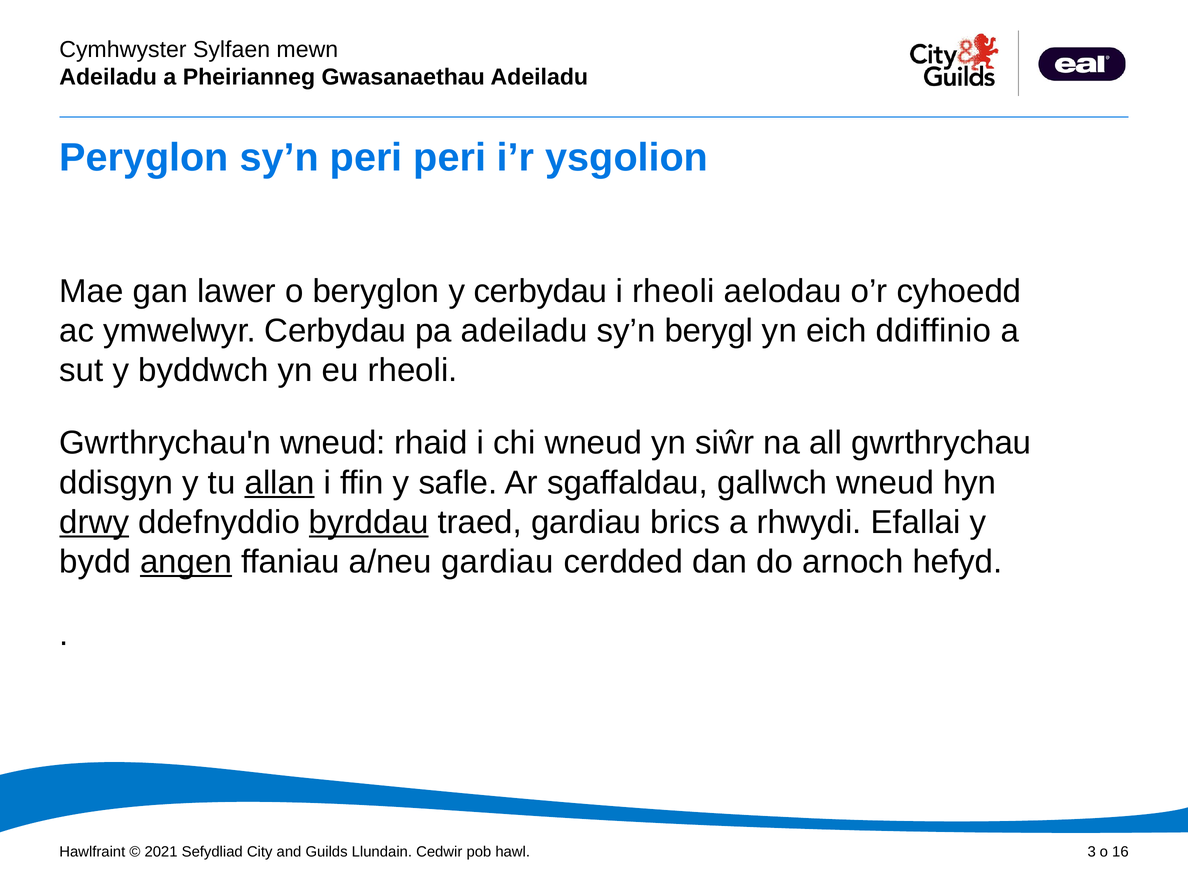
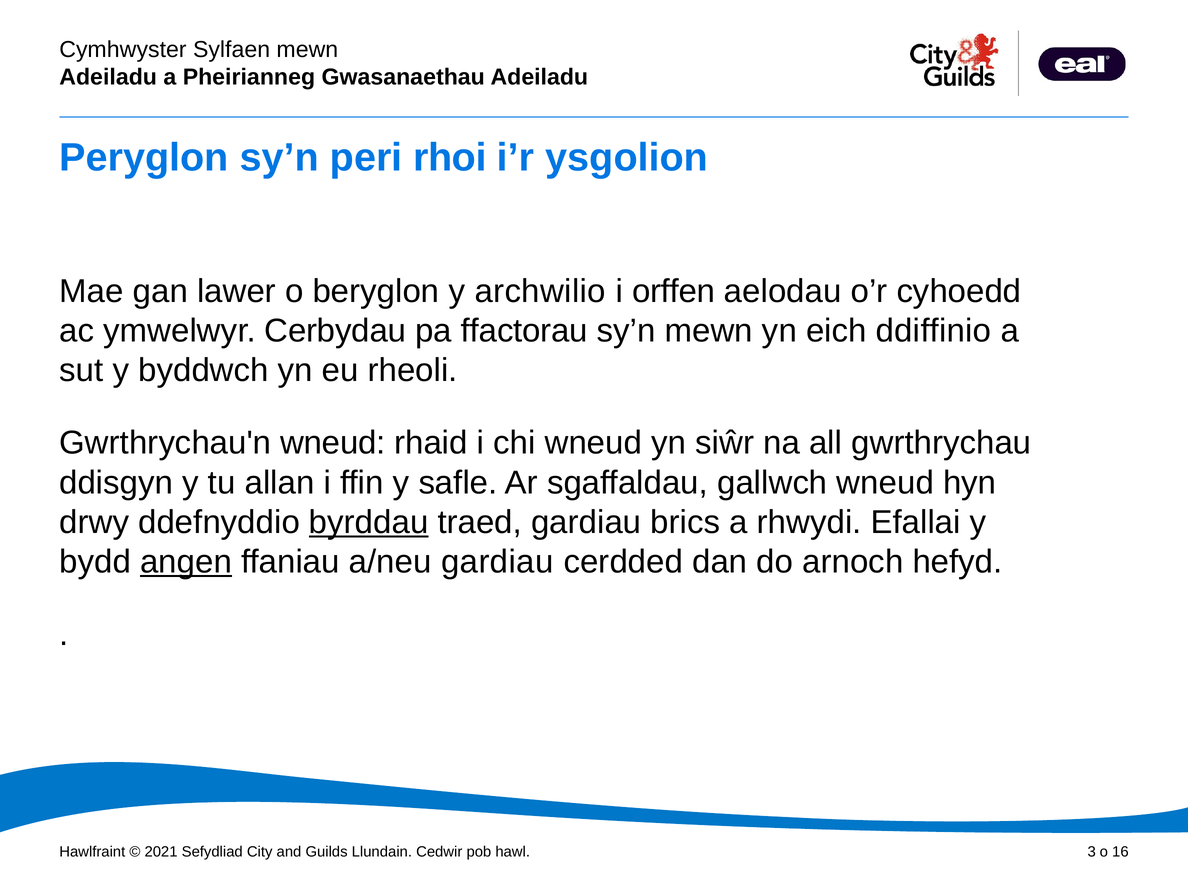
peri peri: peri -> rhoi (450, 158)
y cerbydau: cerbydau -> archwilio (540, 291)
i rheoli: rheoli -> orffen (674, 291)
pa adeiladu: adeiladu -> ffactorau (524, 331)
sy’n berygl: berygl -> mewn (709, 331)
allan underline: present -> none (280, 483)
drwy underline: present -> none (94, 522)
